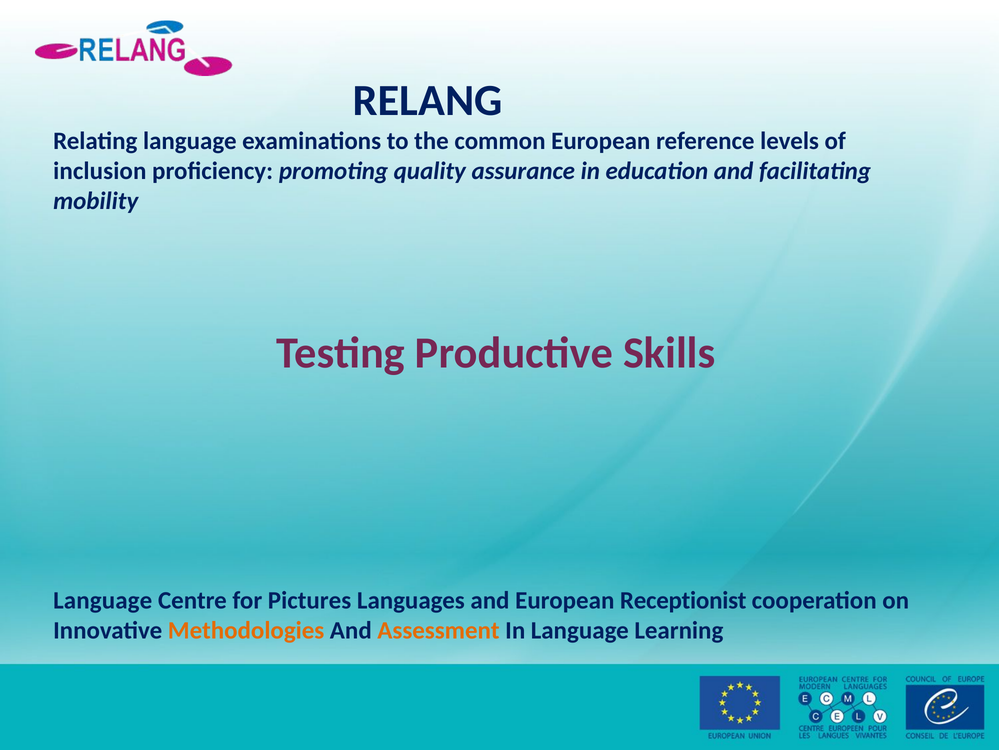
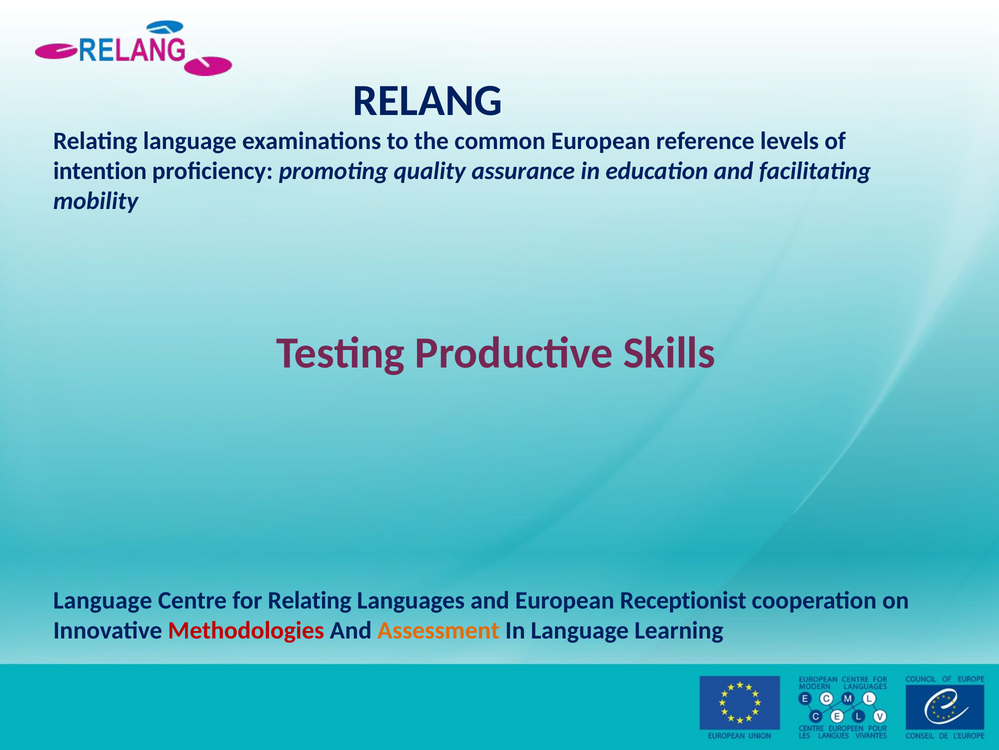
inclusion: inclusion -> intention (100, 171)
for Pictures: Pictures -> Relating (310, 600)
Methodologies colour: orange -> red (246, 630)
